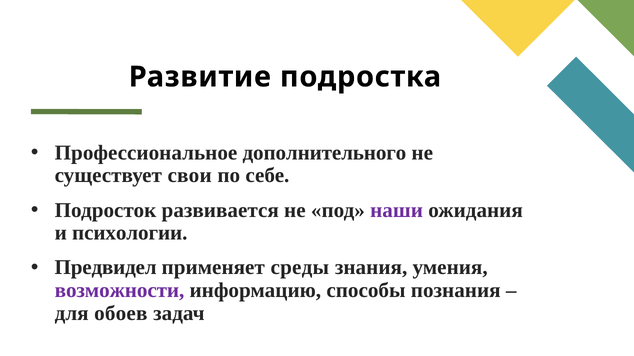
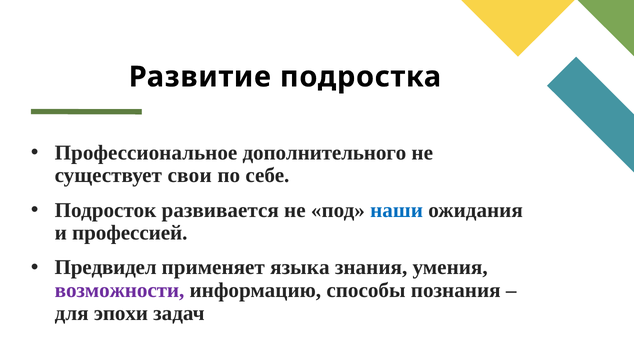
наши colour: purple -> blue (397, 210)
психологии: психологии -> профессией (130, 233)
среды: среды -> языка (300, 268)
обоев: обоев -> эпохи (121, 314)
